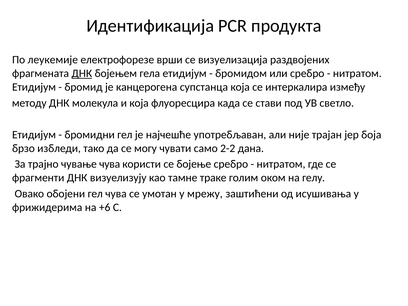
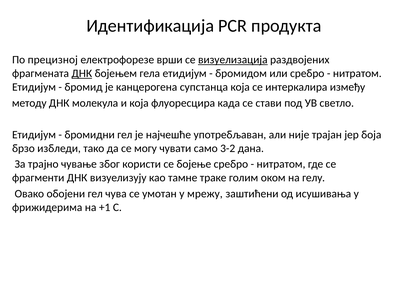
леукемије: леукемије -> прецизној (53, 60)
визуелизација underline: none -> present (233, 60)
2-2: 2-2 -> 3-2 (228, 148)
чување чува: чува -> због (110, 164)
+6: +6 -> +1 (105, 207)
